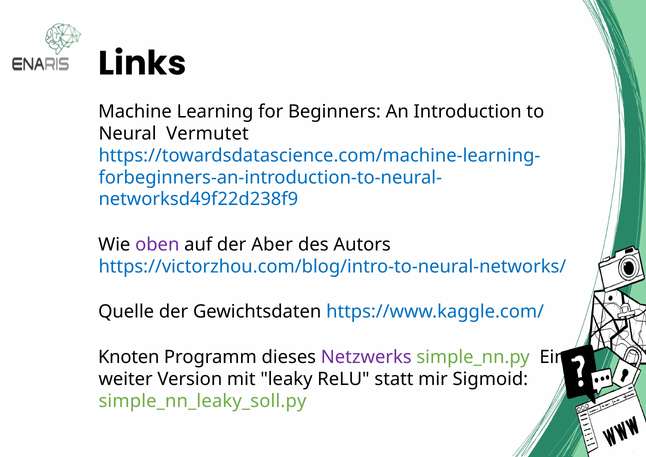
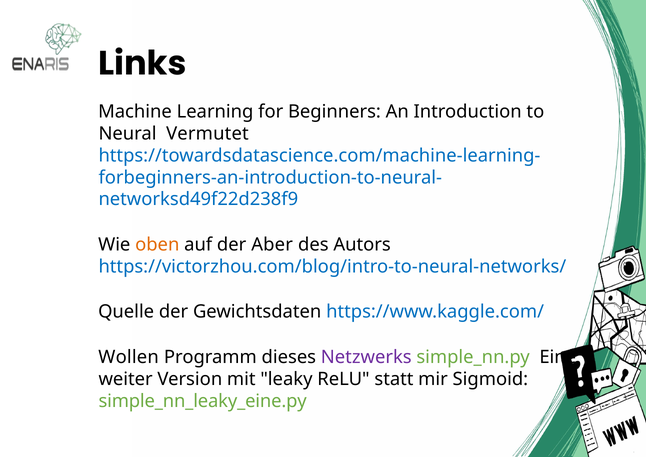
oben colour: purple -> orange (157, 245)
Knoten: Knoten -> Wollen (129, 357)
simple_nn_leaky_soll.py: simple_nn_leaky_soll.py -> simple_nn_leaky_eine.py (203, 401)
